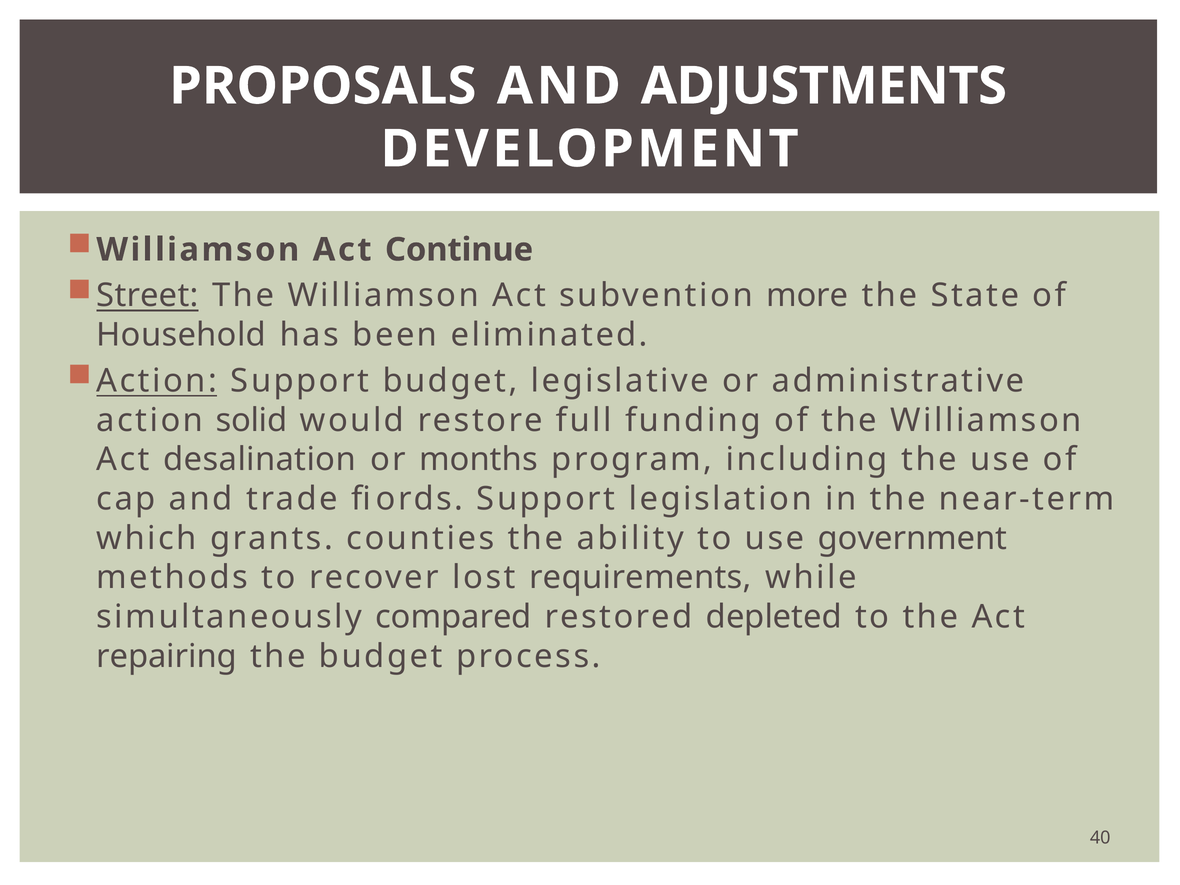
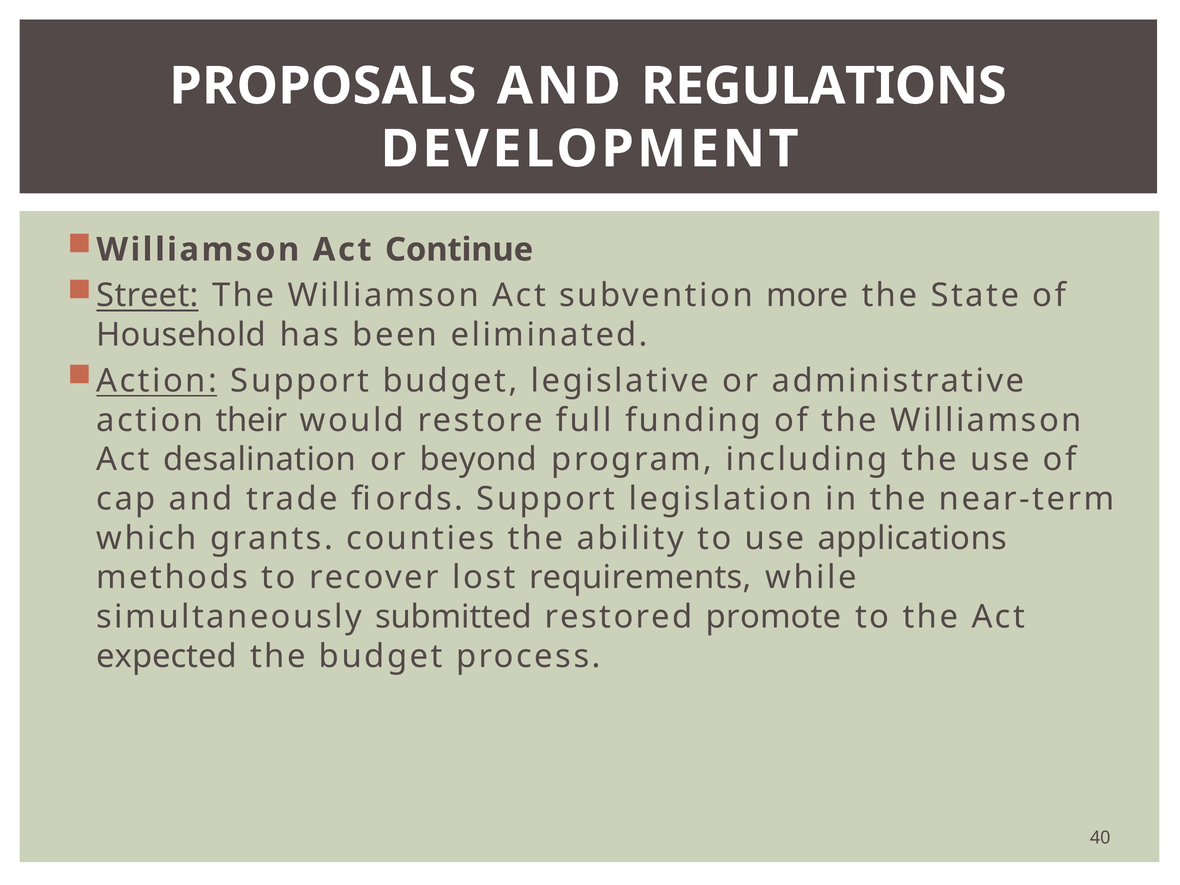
ADJUSTMENTS: ADJUSTMENTS -> REGULATIONS (824, 86)
solid: solid -> their (252, 420)
months: months -> beyond (478, 460)
government: government -> applications (912, 538)
compared: compared -> submitted (453, 617)
depleted: depleted -> promote (774, 617)
repairing: repairing -> expected (167, 656)
